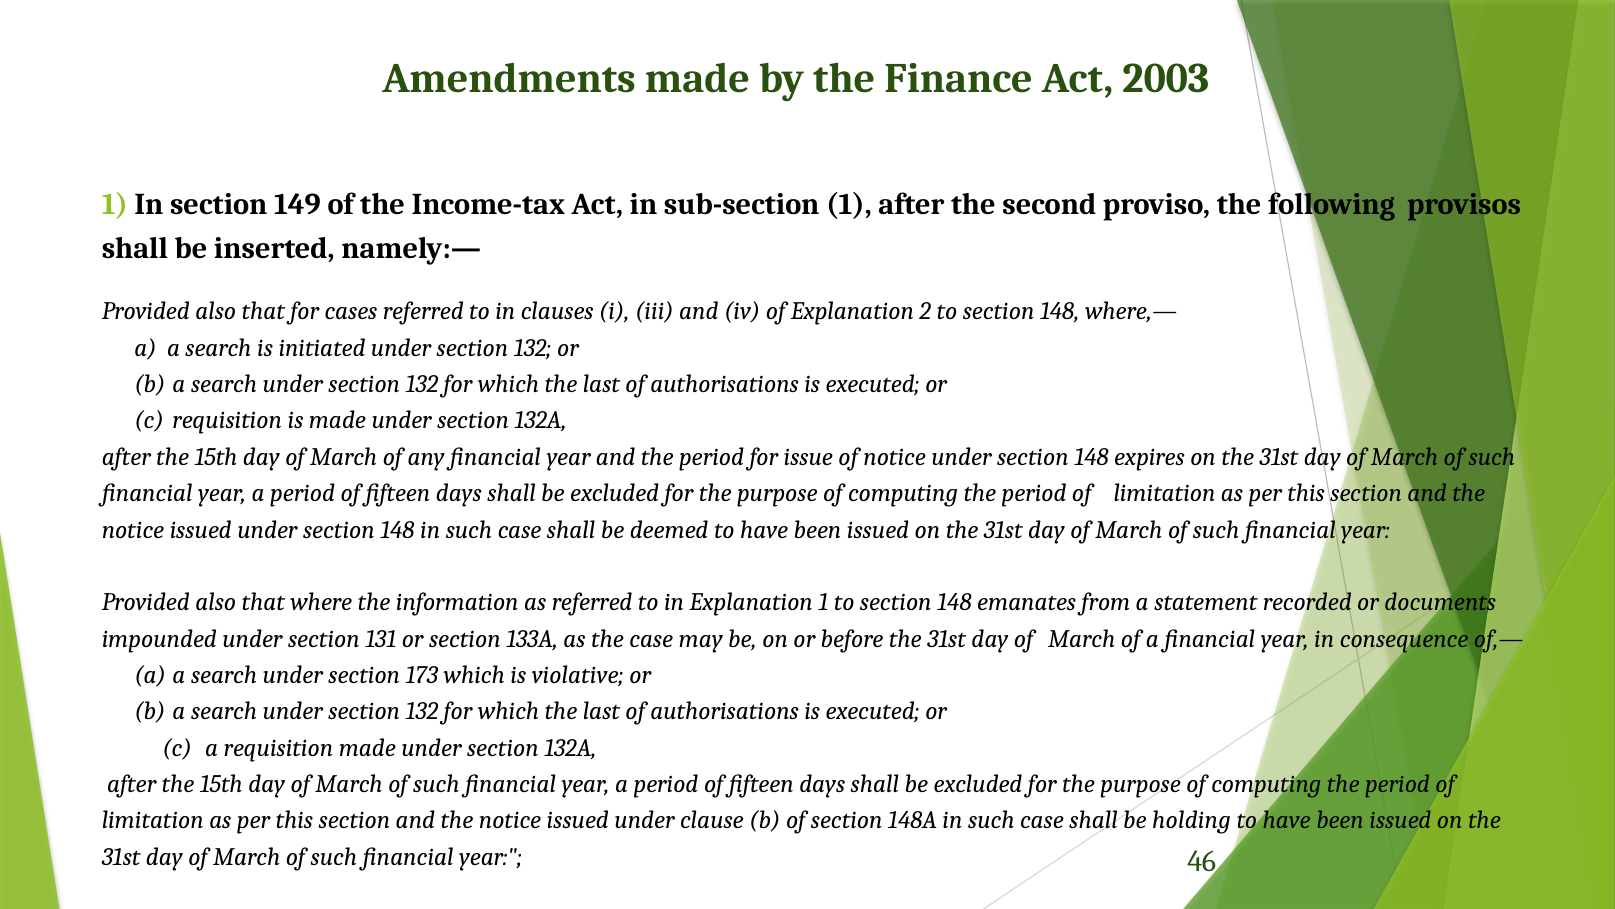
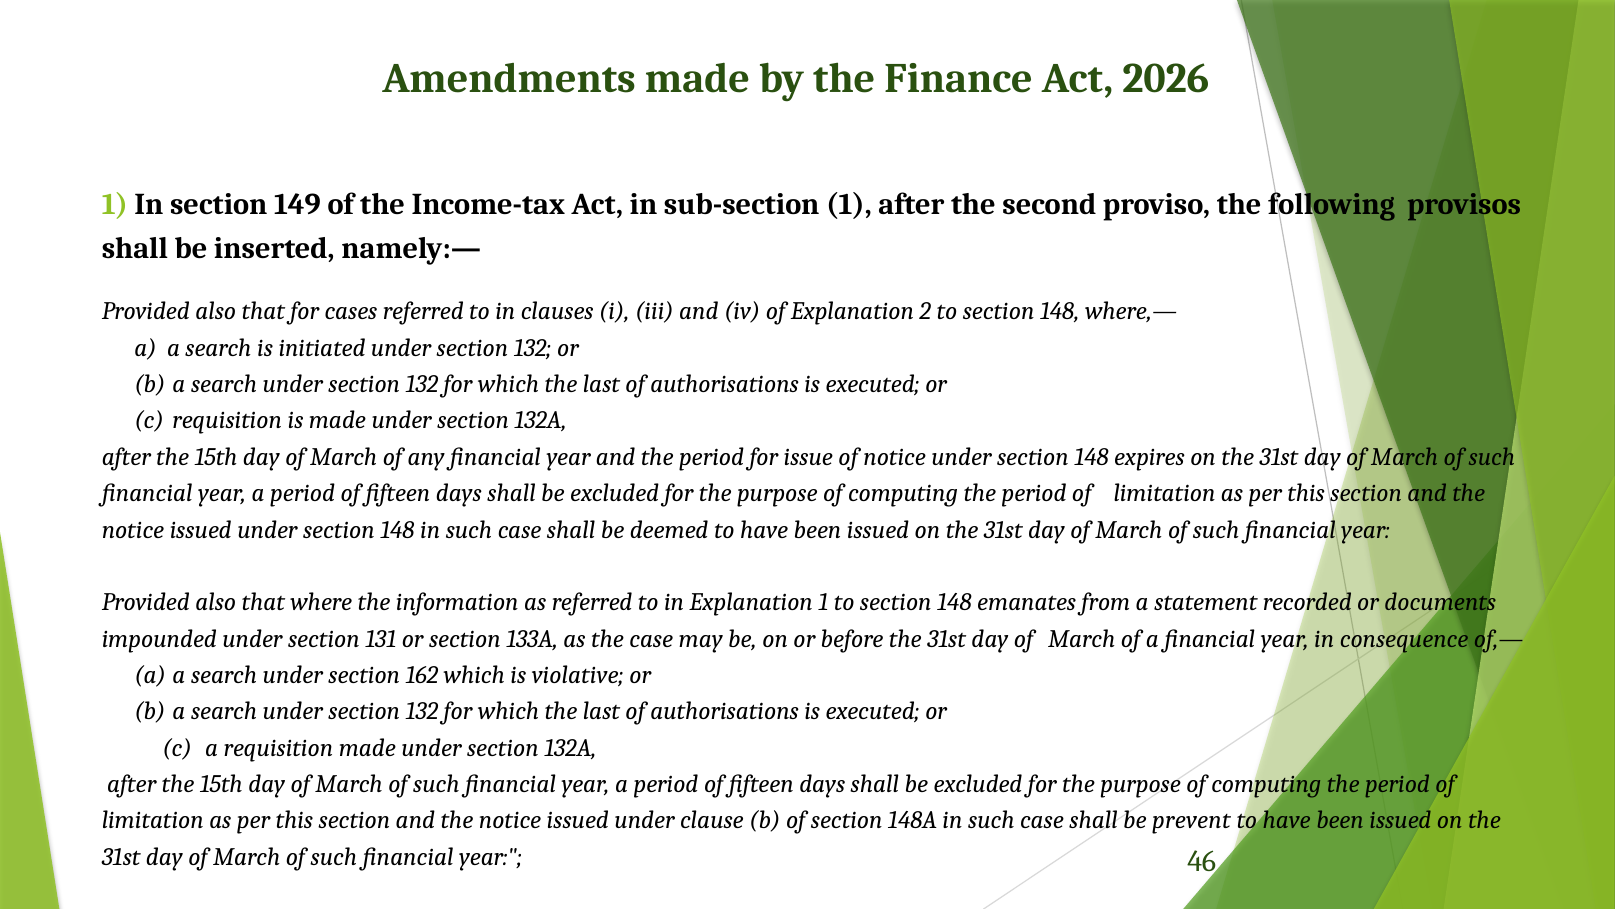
2003: 2003 -> 2026 (1166, 78)
173: 173 -> 162 (422, 675)
holding: holding -> prevent (1191, 820)
